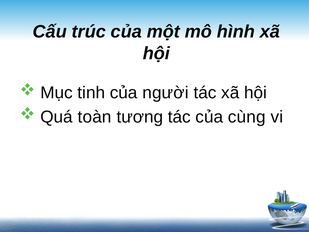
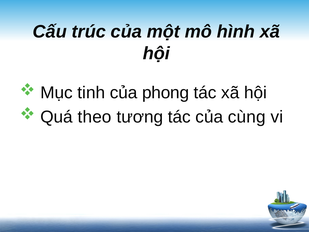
người: người -> phong (166, 93)
toàn: toàn -> theo (95, 117)
